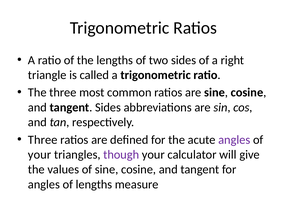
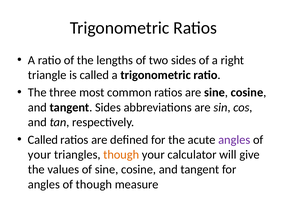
Three: Three -> Called (43, 139)
though colour: purple -> orange (121, 154)
of lengths: lengths -> though (94, 184)
